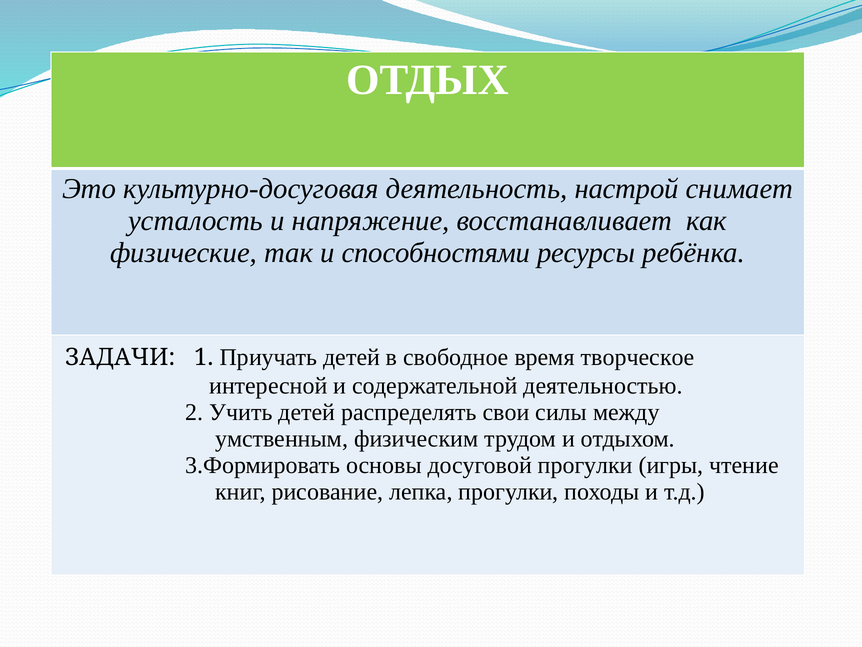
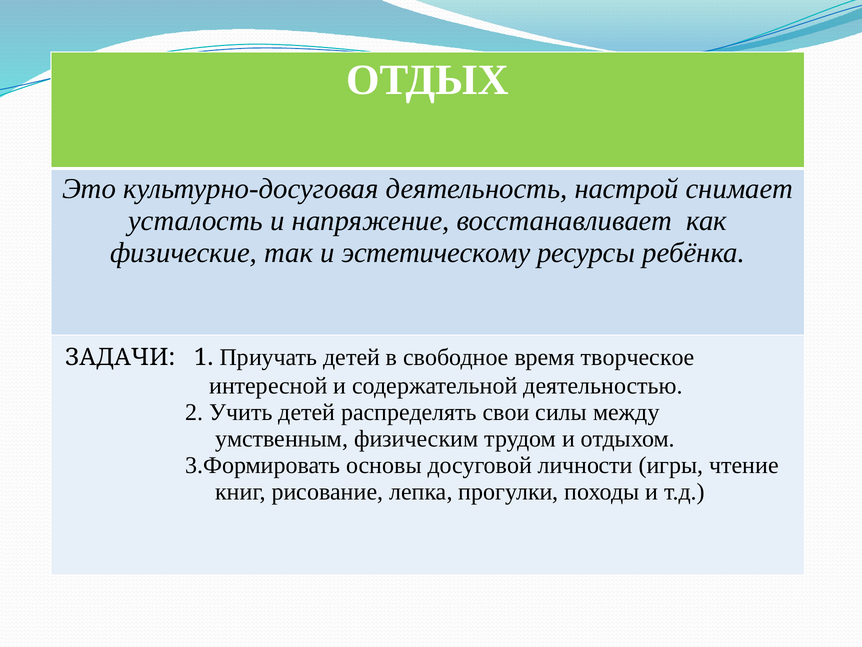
способностями: способностями -> эстетическому (436, 252)
досуговой прогулки: прогулки -> личности (585, 465)
